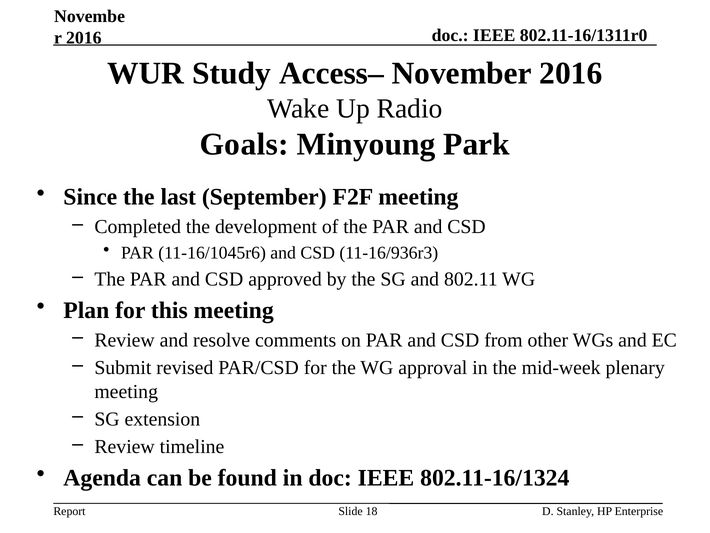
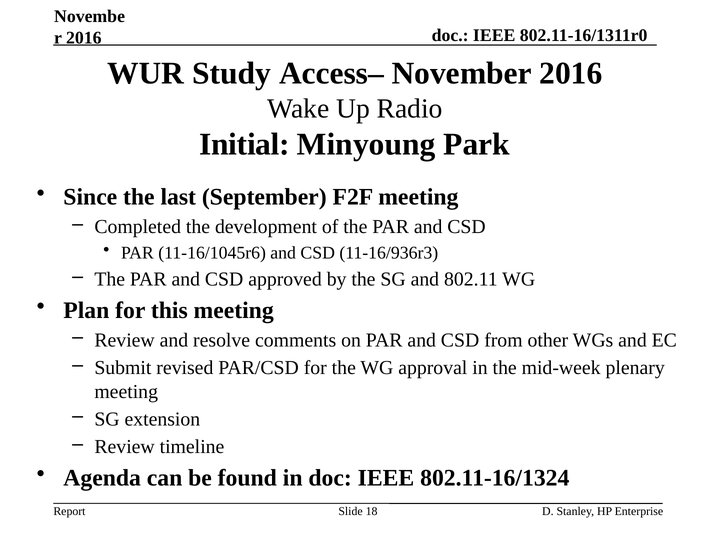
Goals: Goals -> Initial (245, 144)
